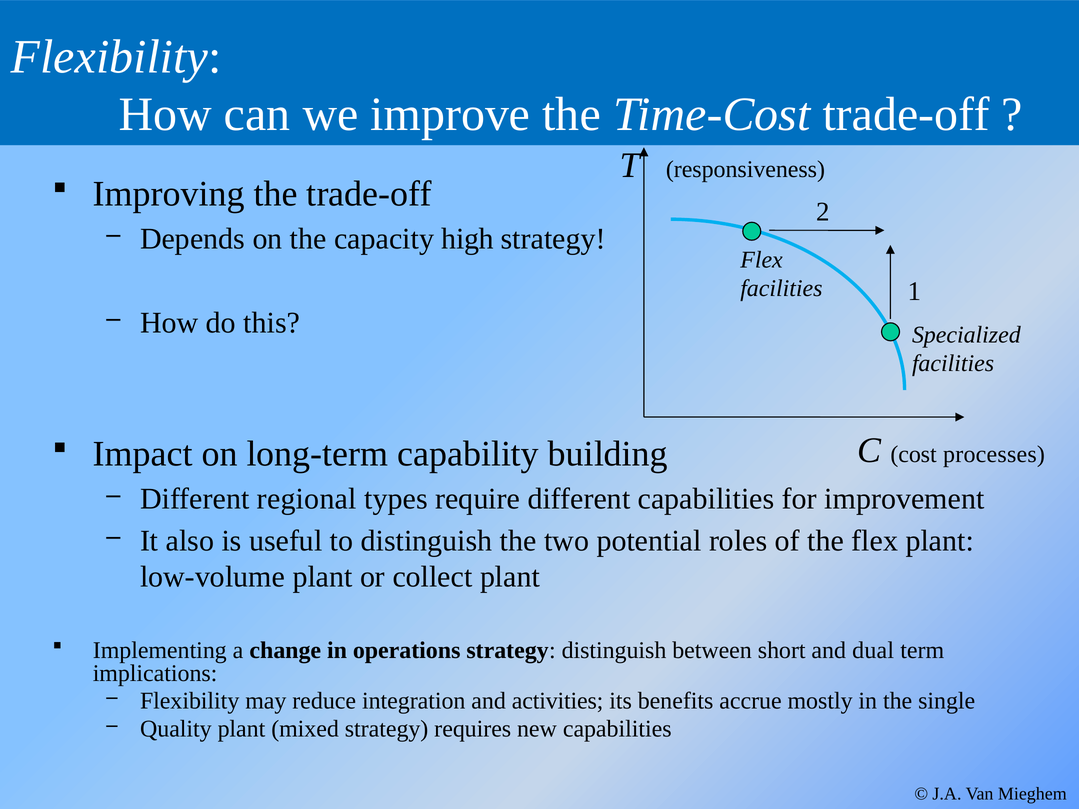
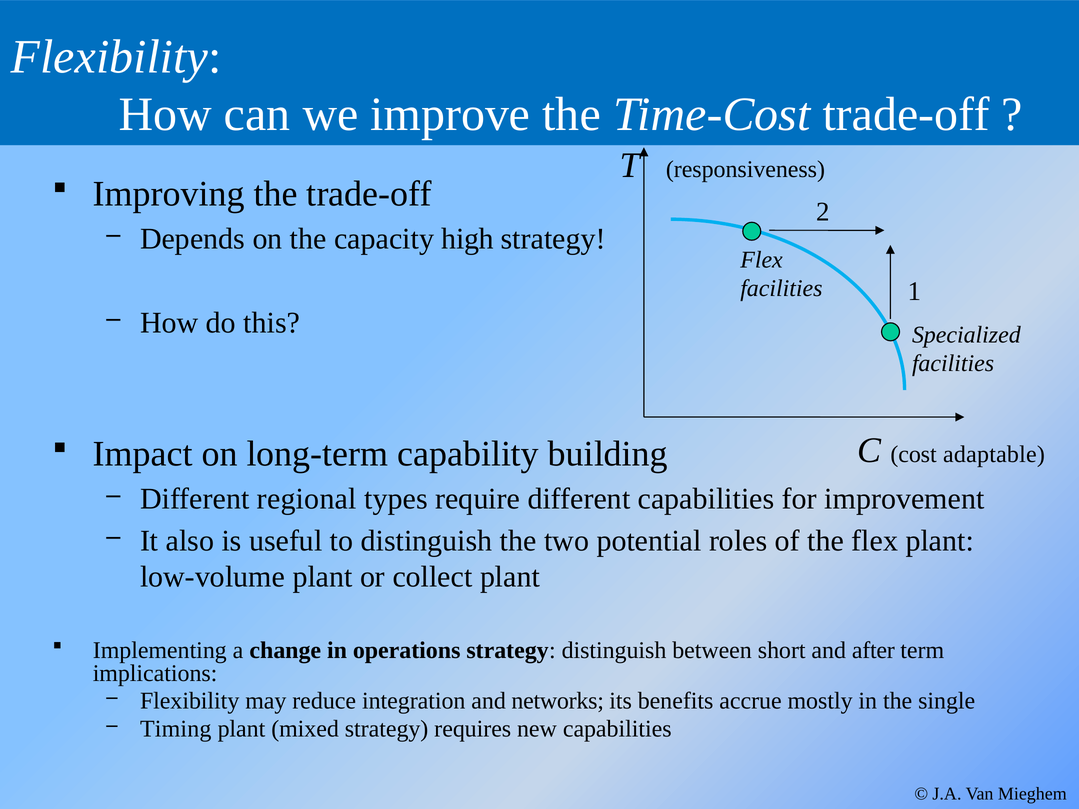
processes: processes -> adaptable (994, 454)
dual: dual -> after (873, 650)
activities: activities -> networks (558, 701)
Quality: Quality -> Timing (176, 729)
